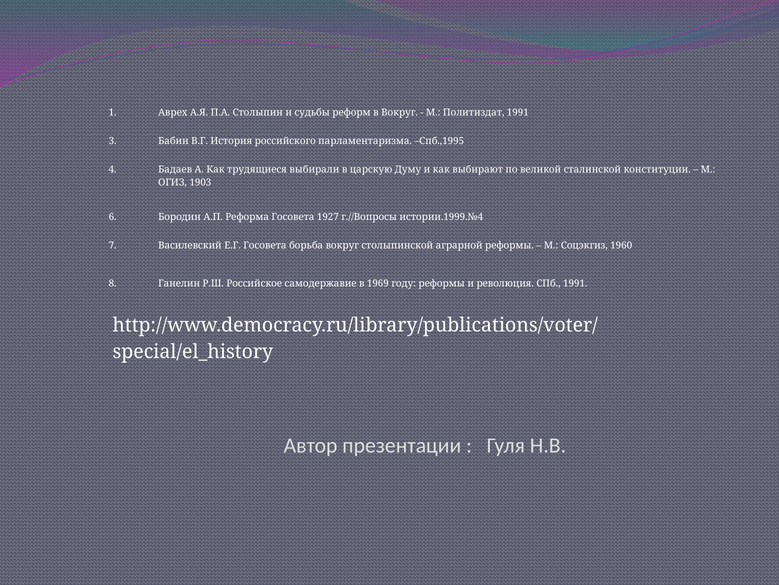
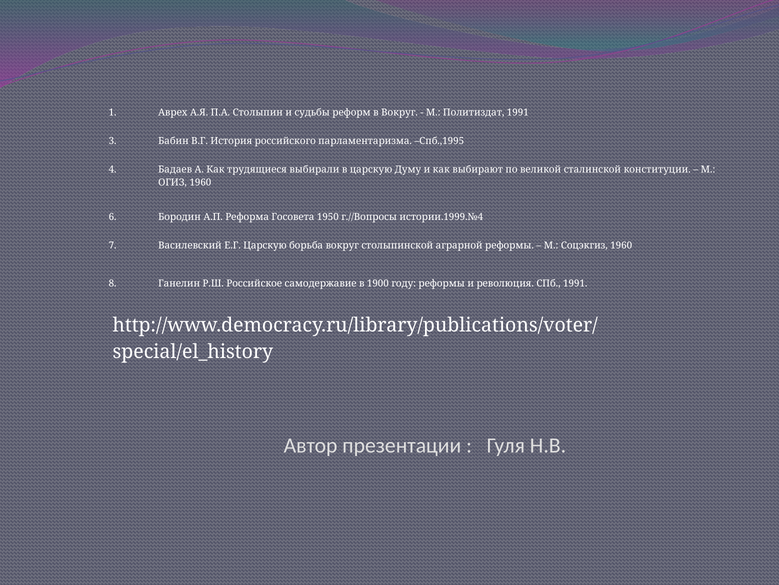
ОГИЗ 1903: 1903 -> 1960 (200, 182)
1927: 1927 -> 1950 (328, 217)
Е.Г Госовета: Госовета -> Царскую (265, 245)
1969: 1969 -> 1900 (378, 283)
